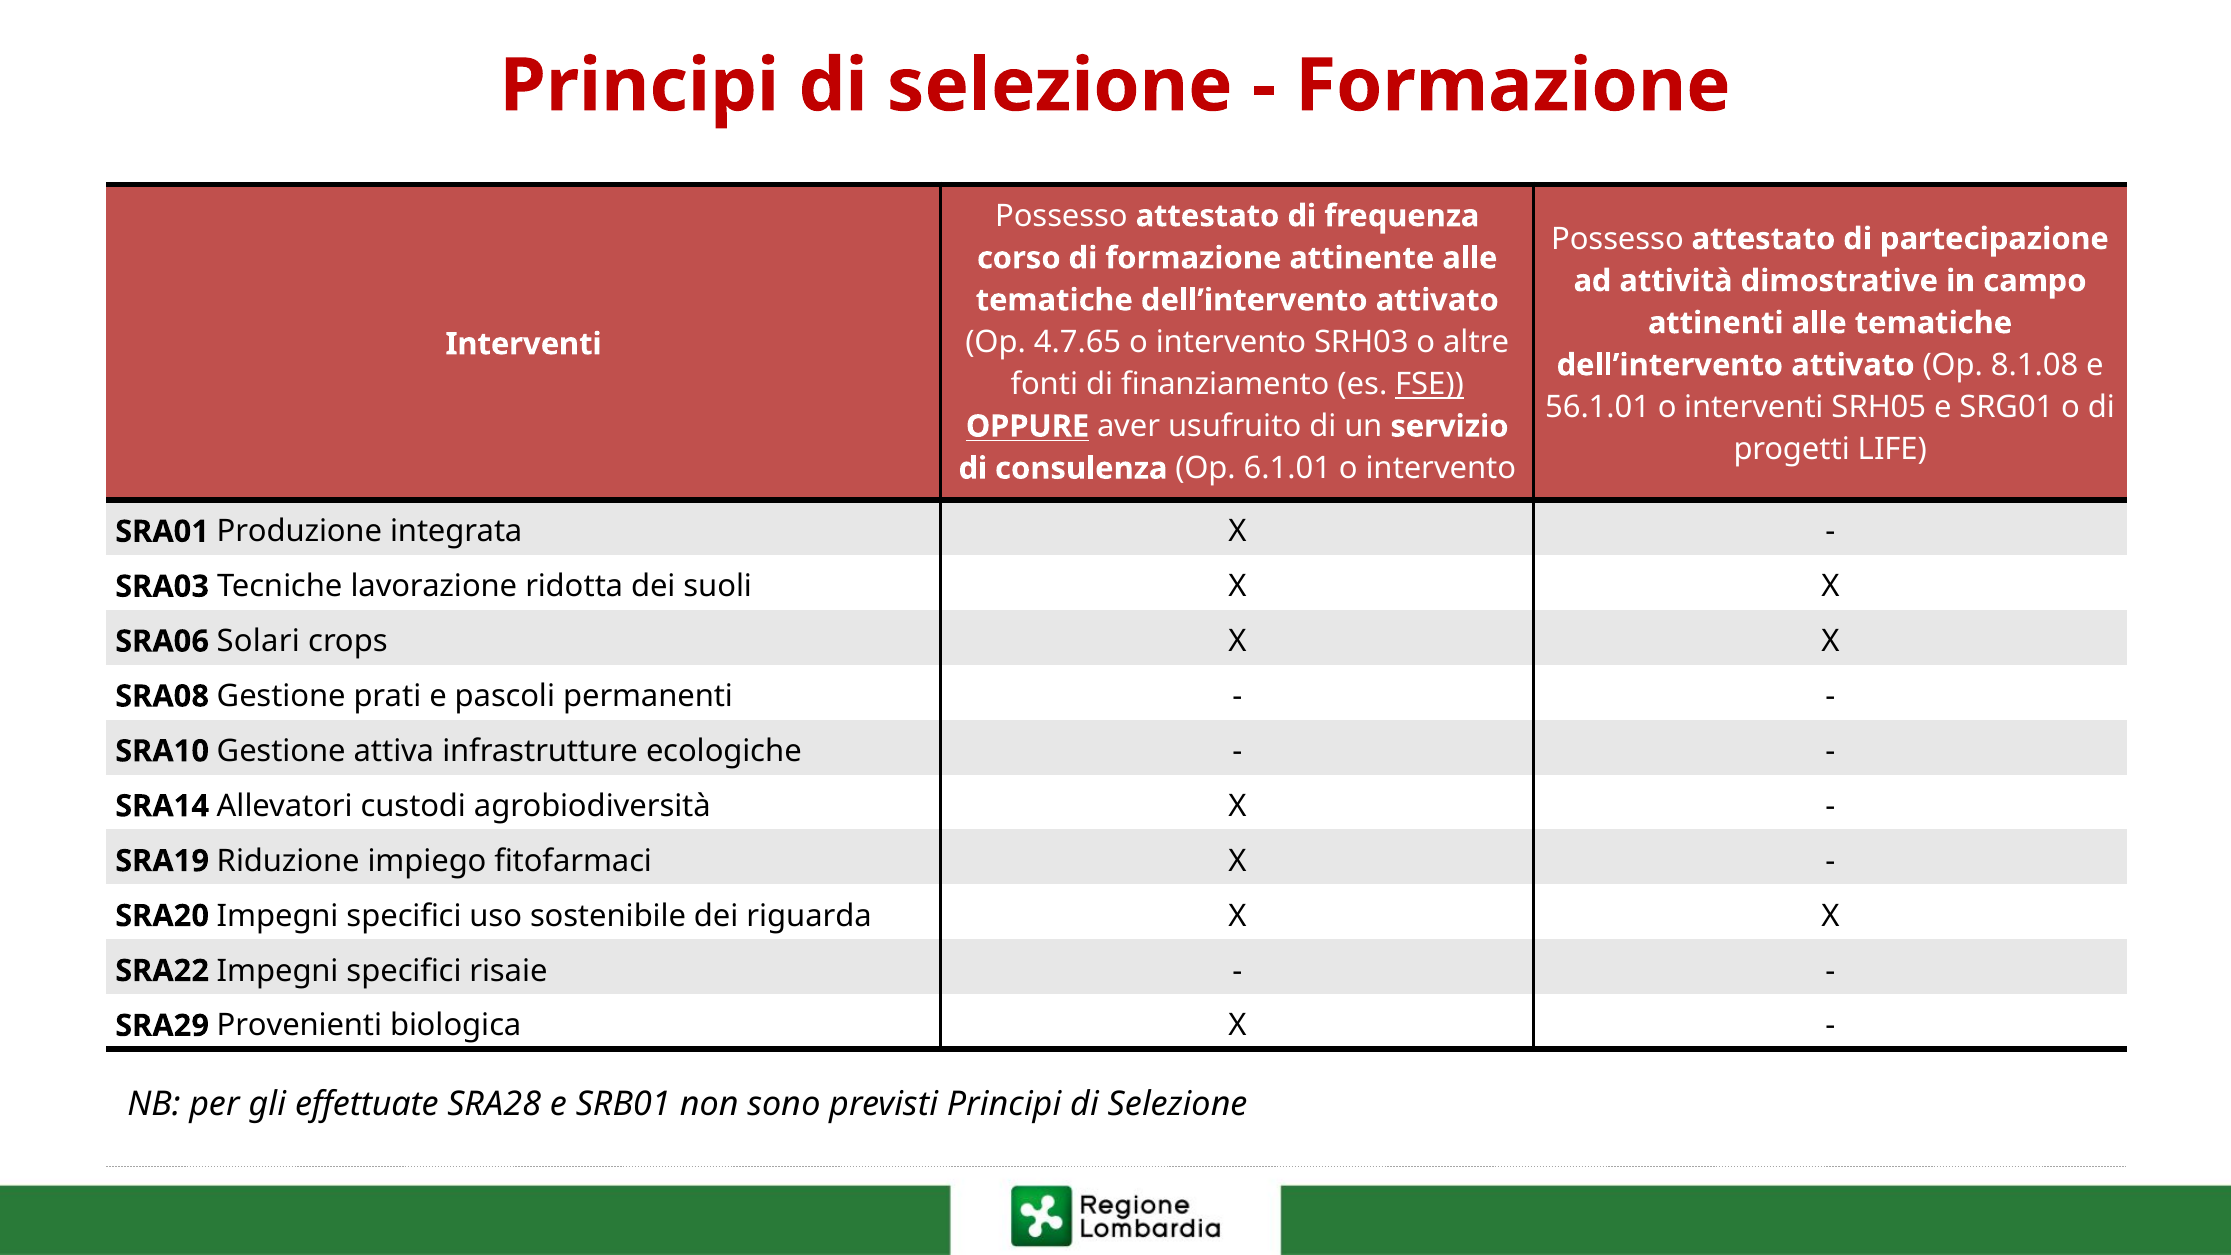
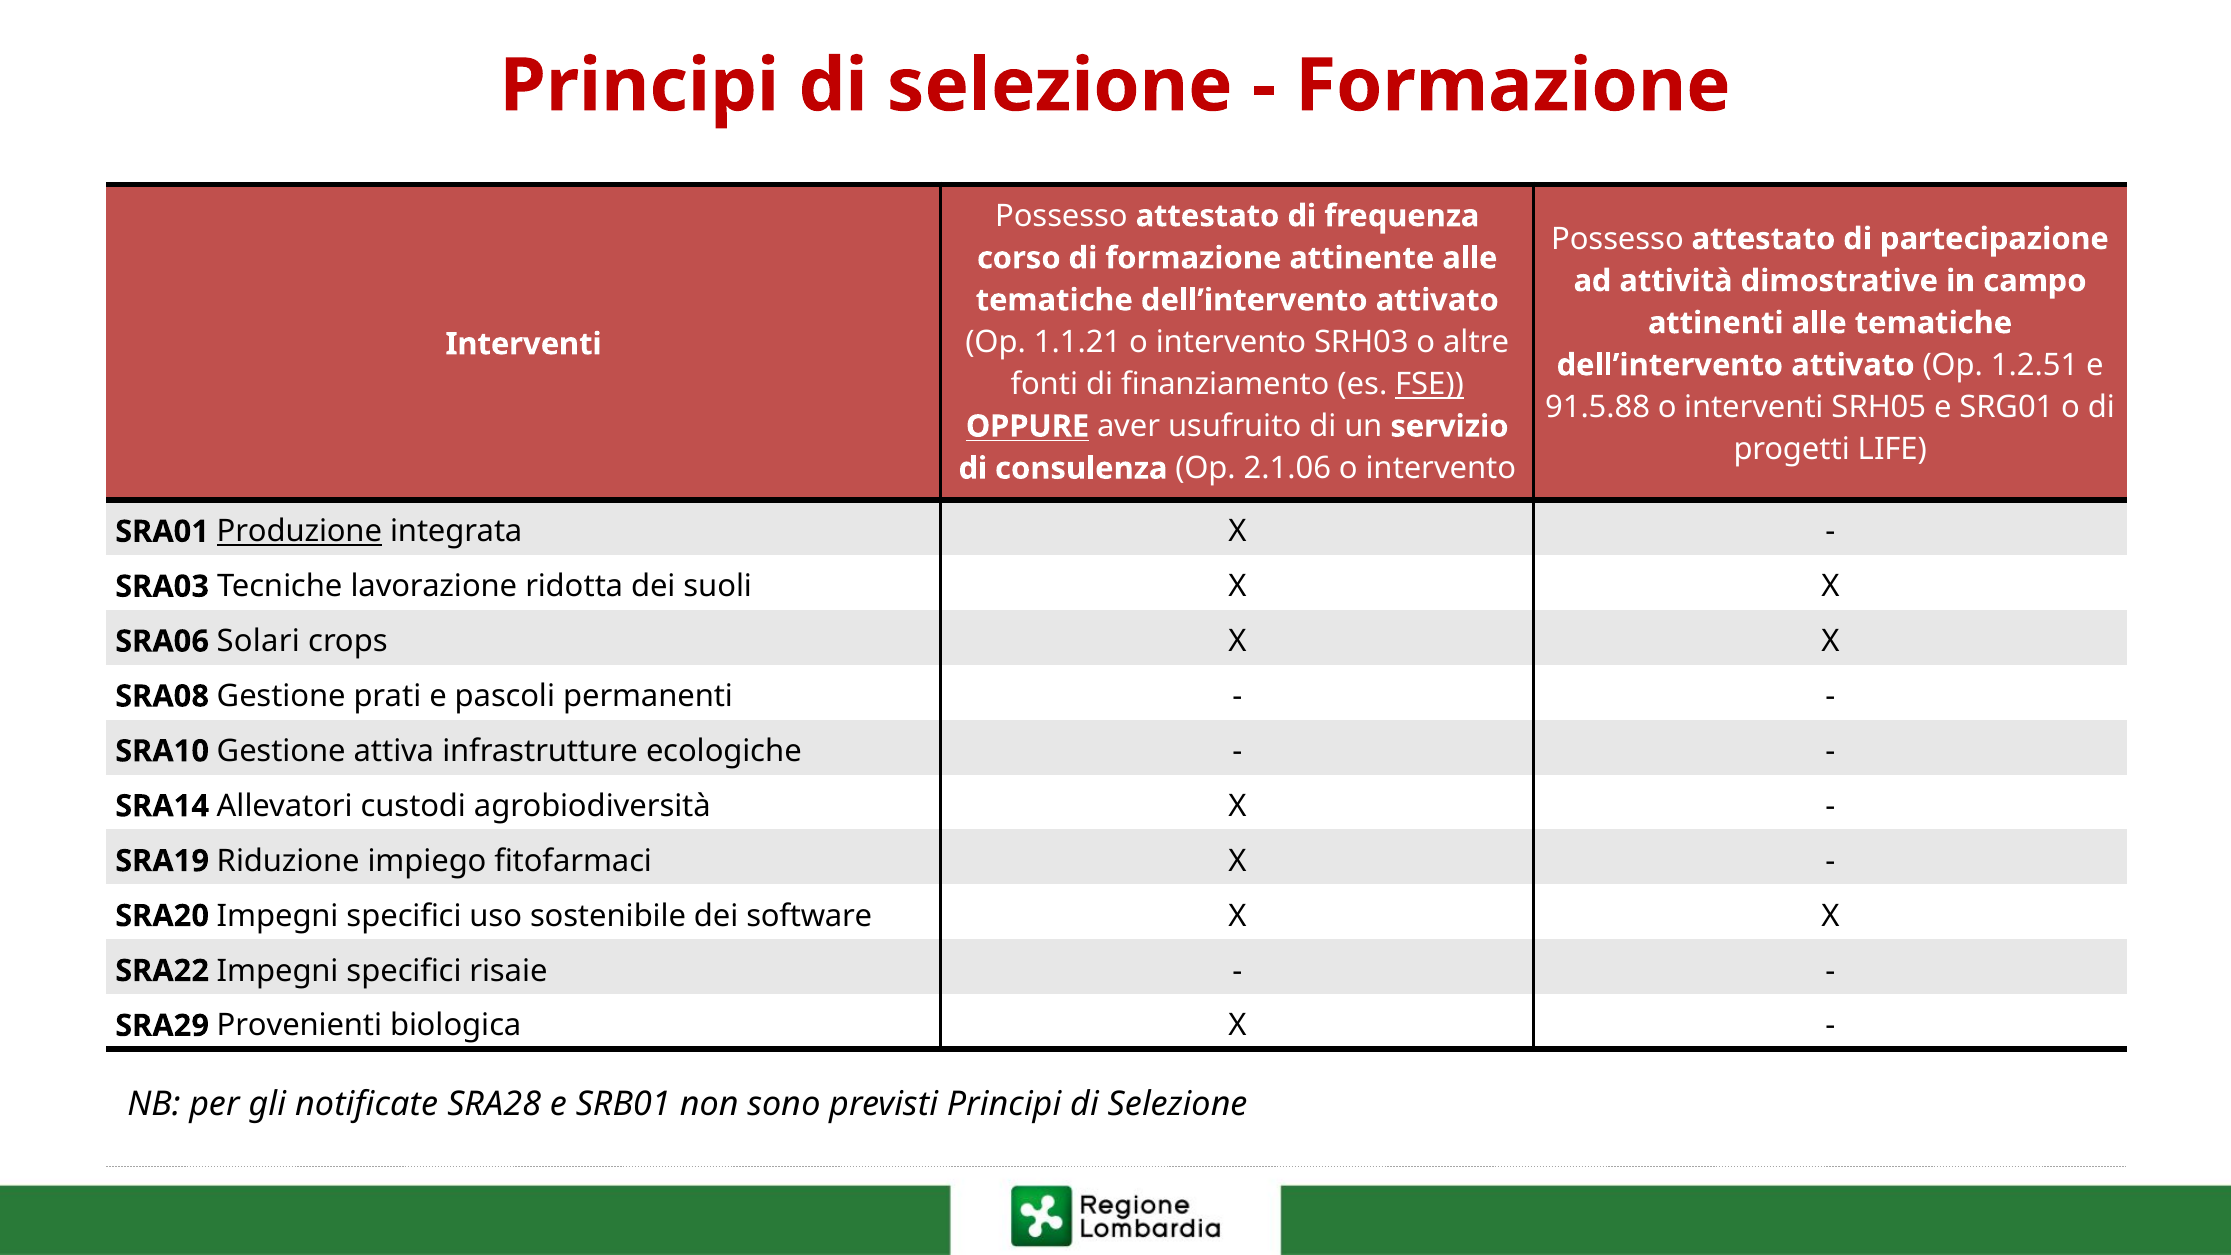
4.7.65: 4.7.65 -> 1.1.21 (1078, 342)
8.1.08: 8.1.08 -> 1.2.51 (2035, 365)
56.1.01: 56.1.01 -> 91.5.88 (1598, 407)
6.1.01: 6.1.01 -> 2.1.06 (1287, 468)
Produzione underline: none -> present (299, 532)
riguarda: riguarda -> software (809, 916)
effettuate: effettuate -> notificate (367, 1104)
